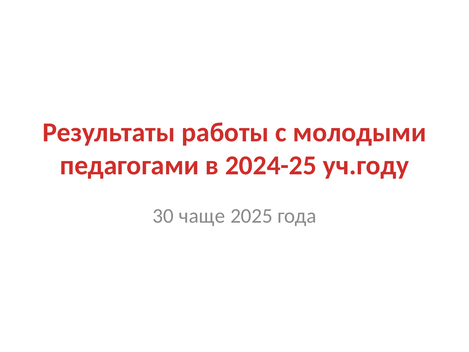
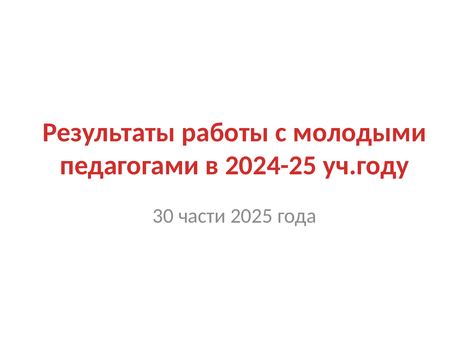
чаще: чаще -> части (202, 216)
